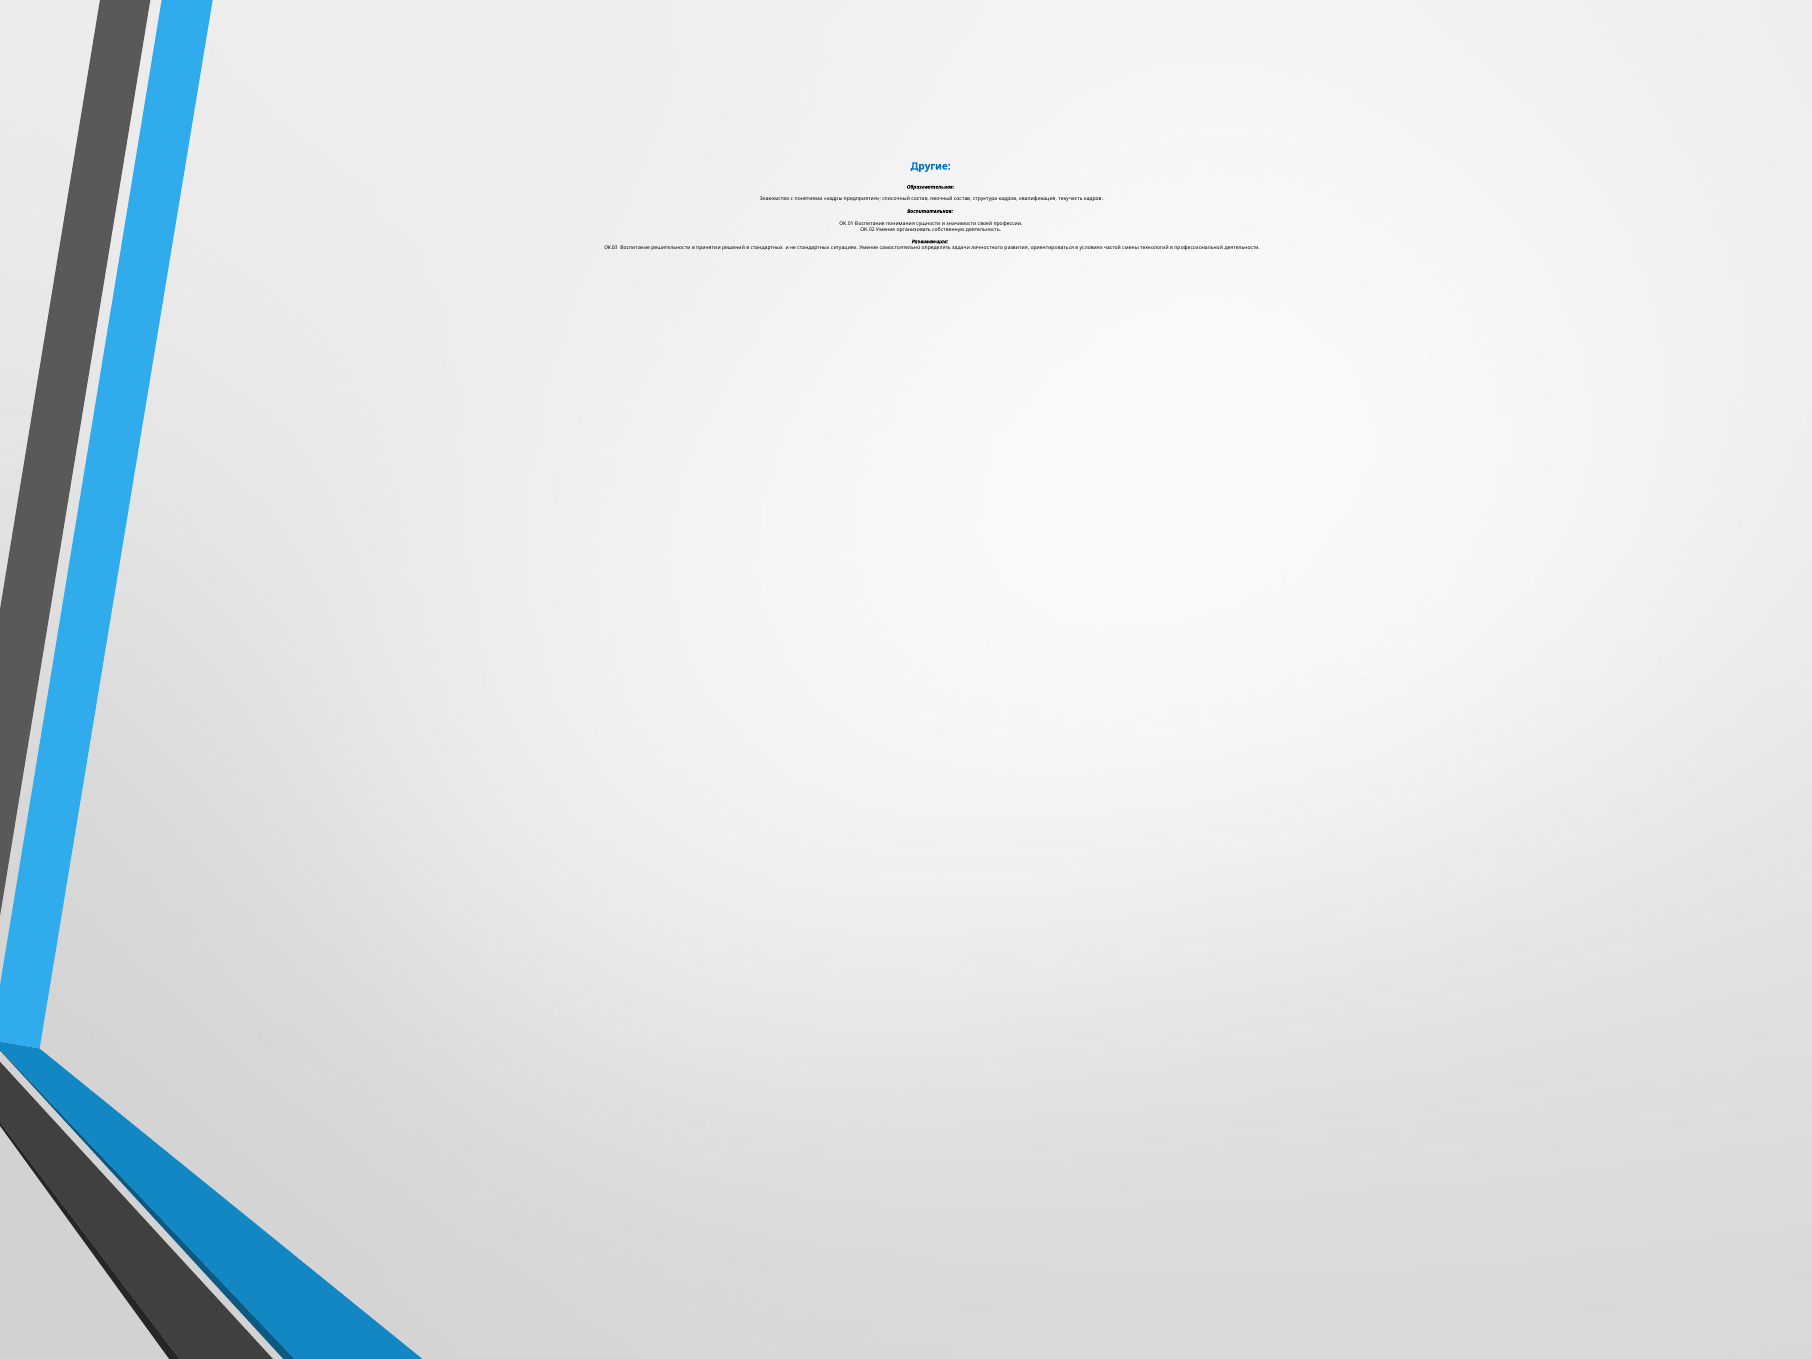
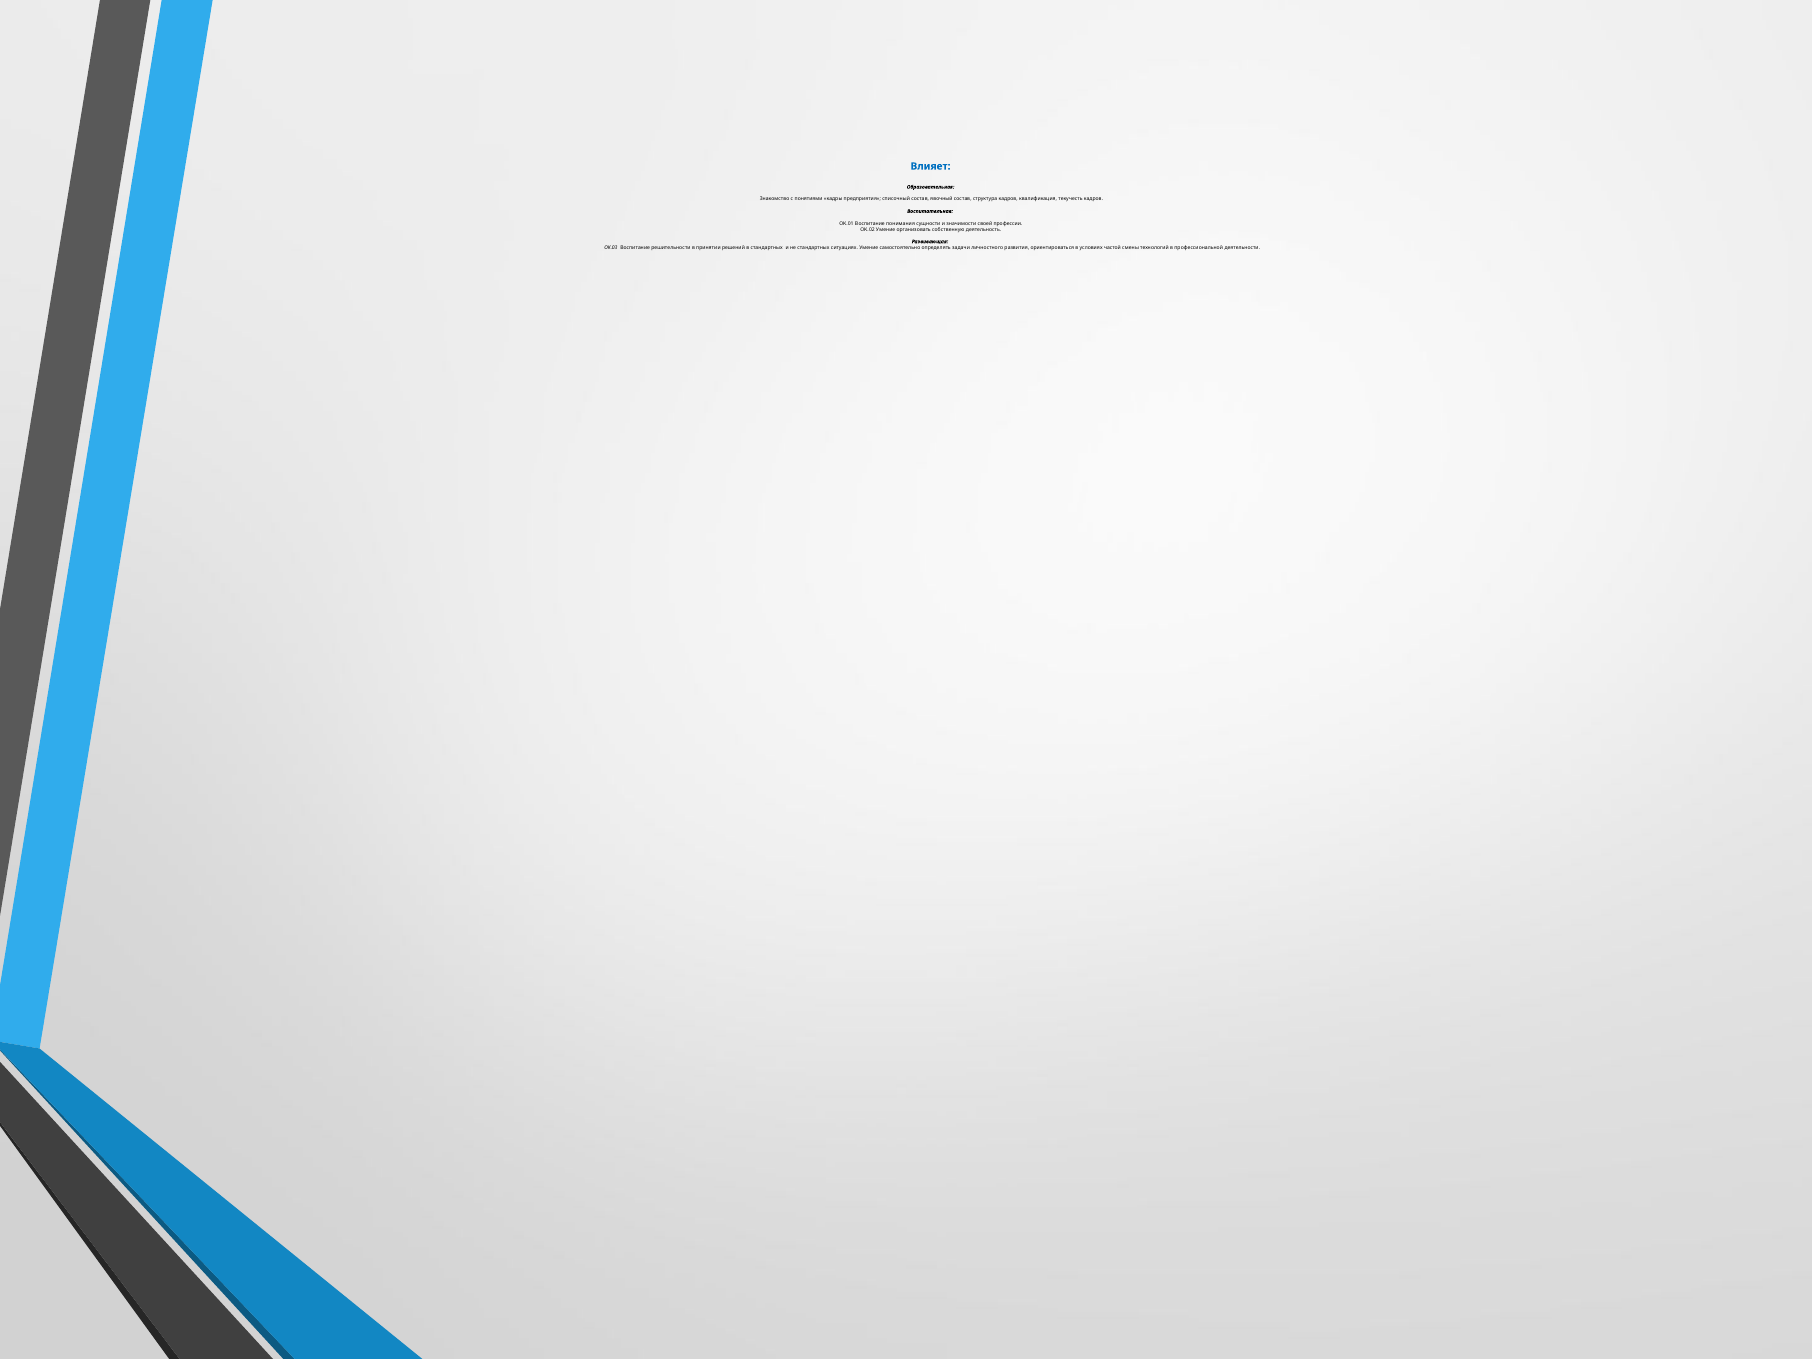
Другие: Другие -> Влияет (931, 166)
